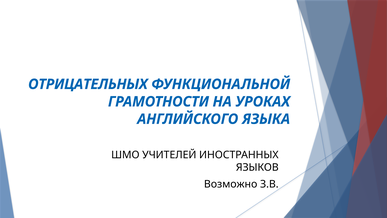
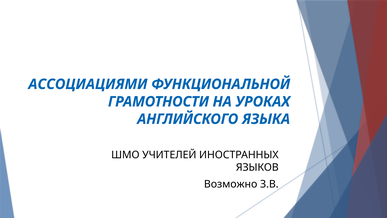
ОТРИЦАТЕЛЬНЫХ: ОТРИЦАТЕЛЬНЫХ -> АССОЦИАЦИЯМИ (88, 84)
